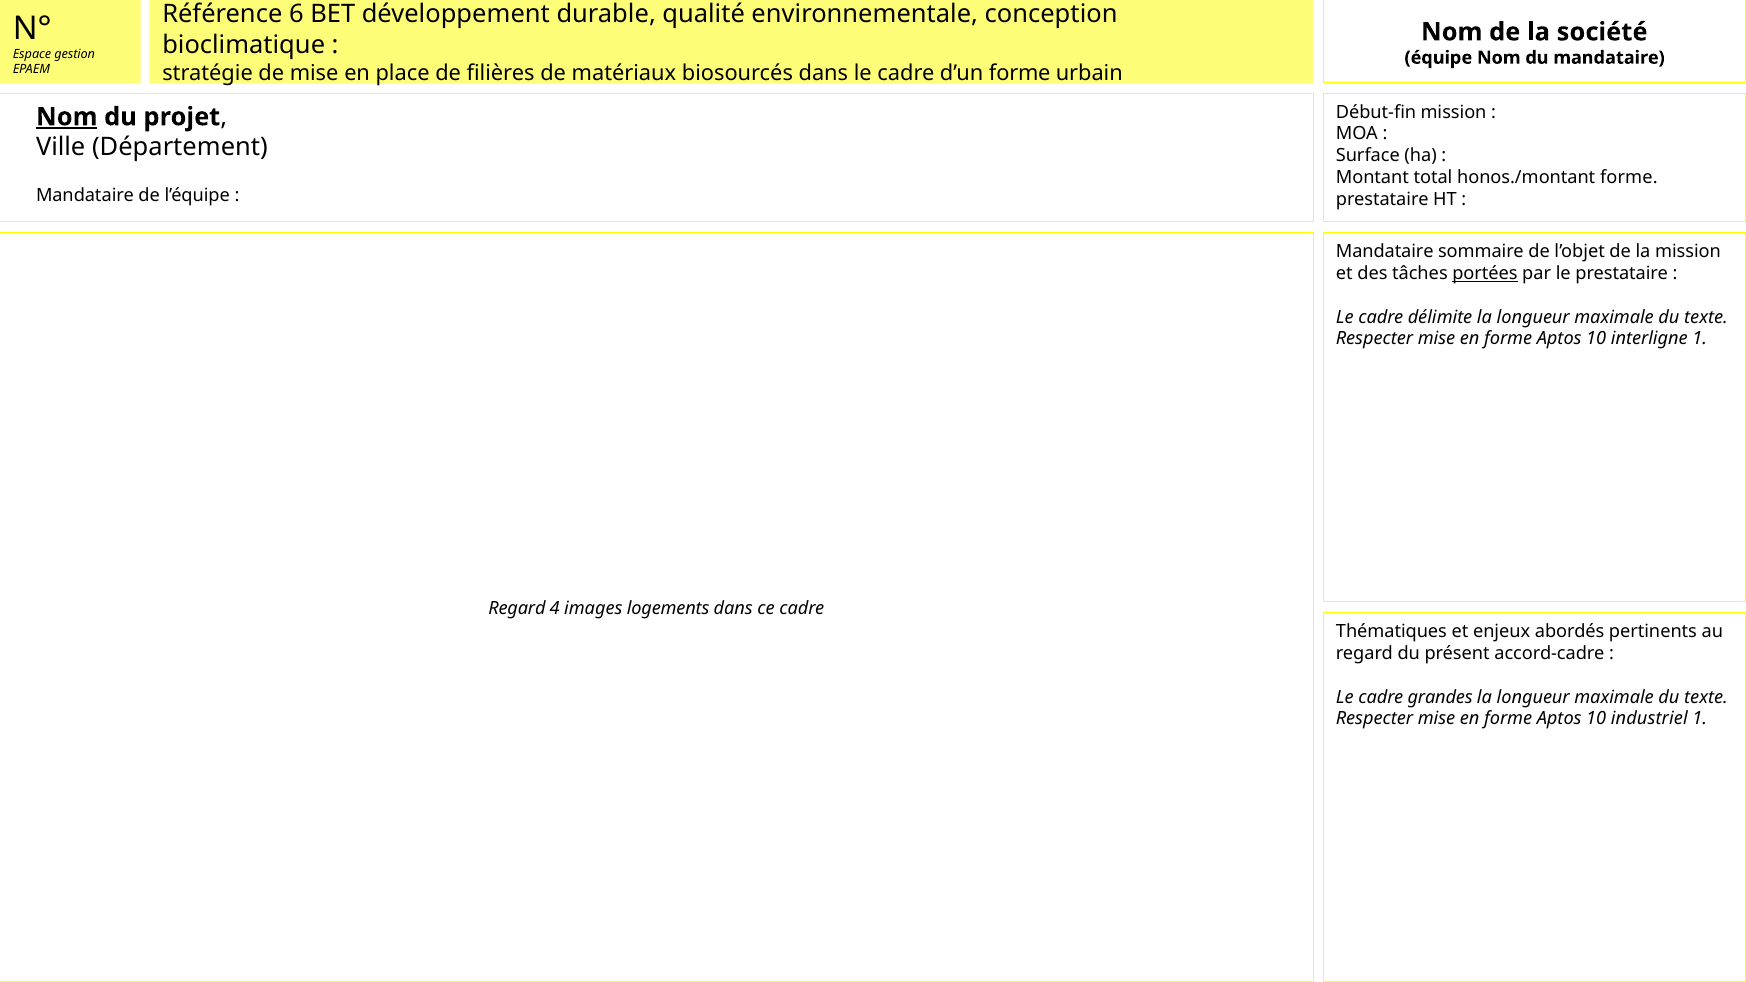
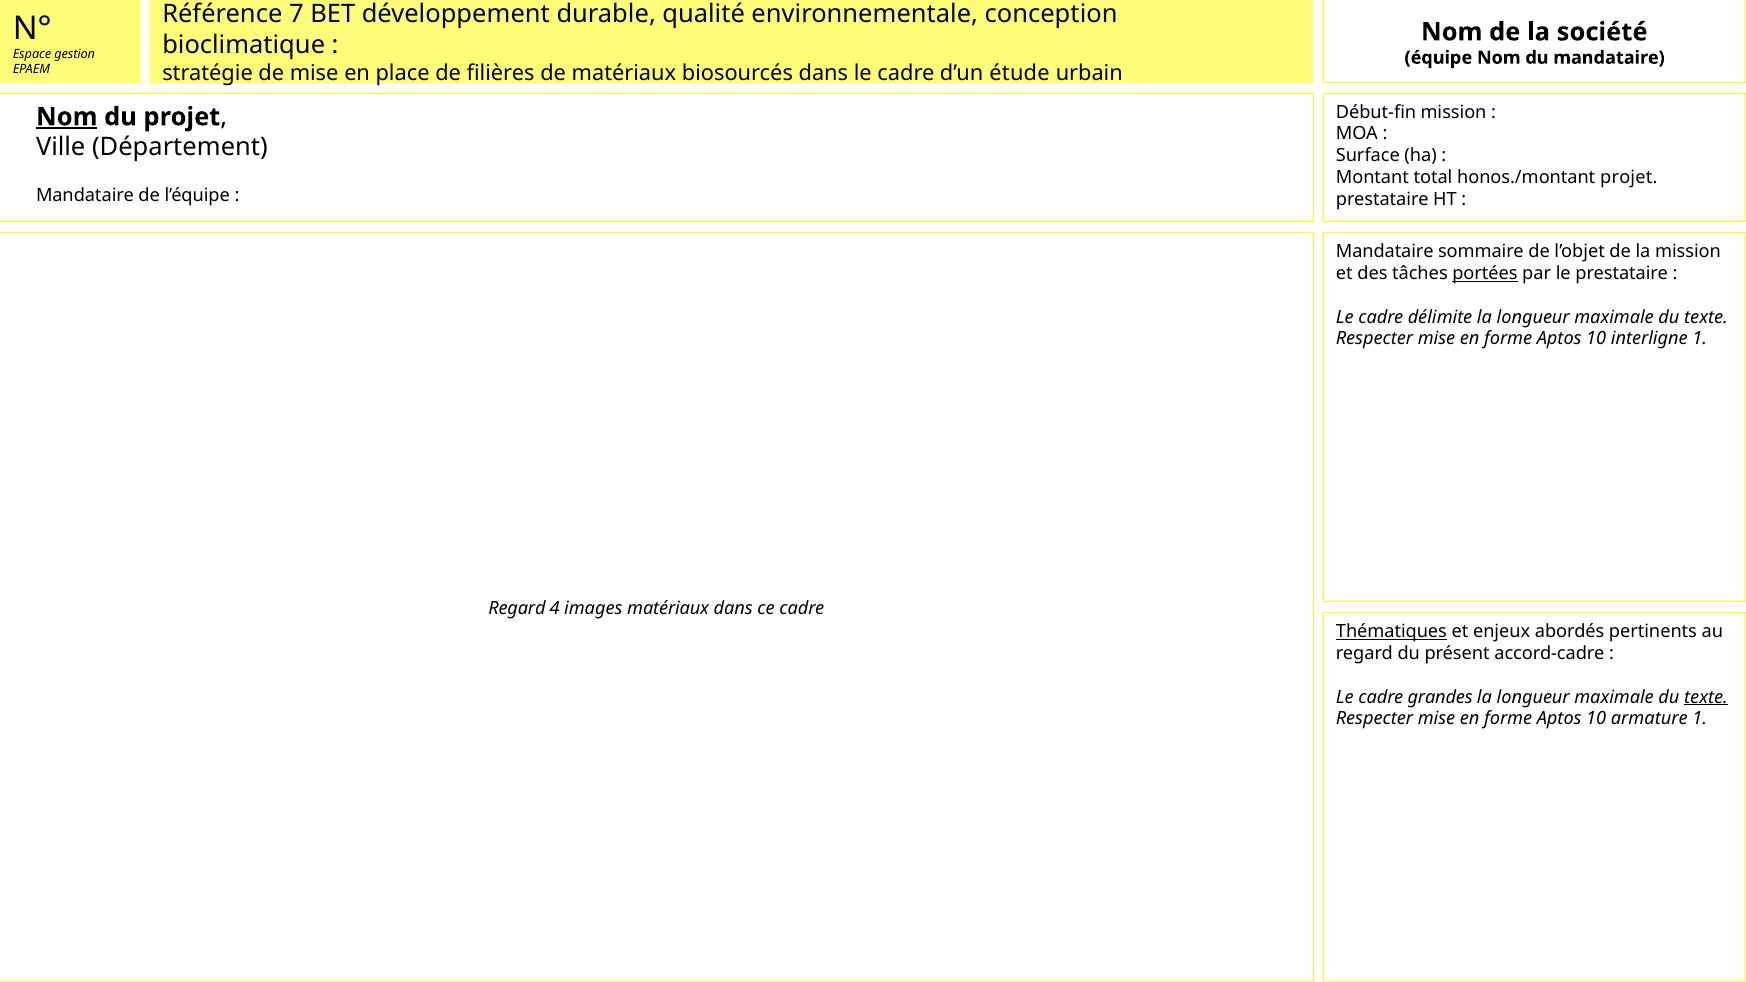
6: 6 -> 7 (296, 15)
d’un forme: forme -> étude (1020, 73)
honos./montant forme: forme -> projet (1629, 178)
images logements: logements -> matériaux (668, 609)
Thématiques underline: none -> present (1391, 632)
texte underline: none -> present (1706, 697)
industriel: industriel -> armature (1649, 719)
